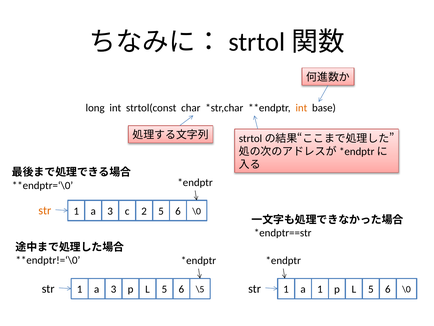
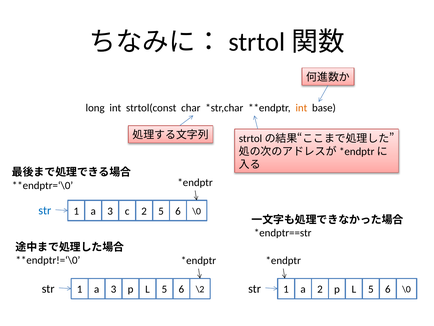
str colour: orange -> blue (45, 210)
\5: \5 -> \2 (200, 289)
a 1: 1 -> 2 (320, 289)
